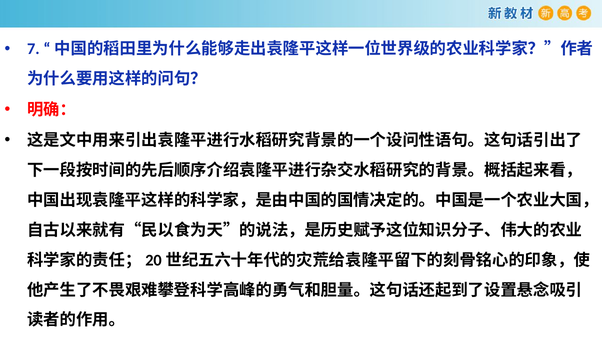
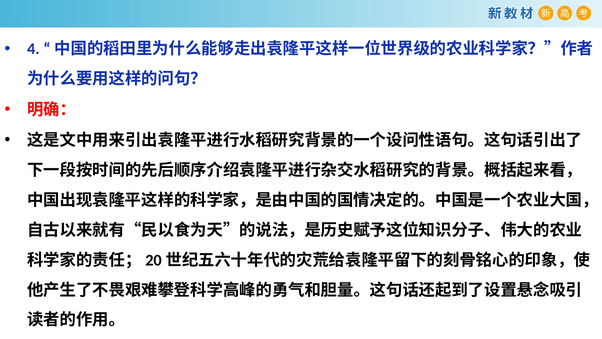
7: 7 -> 4 (33, 49)
